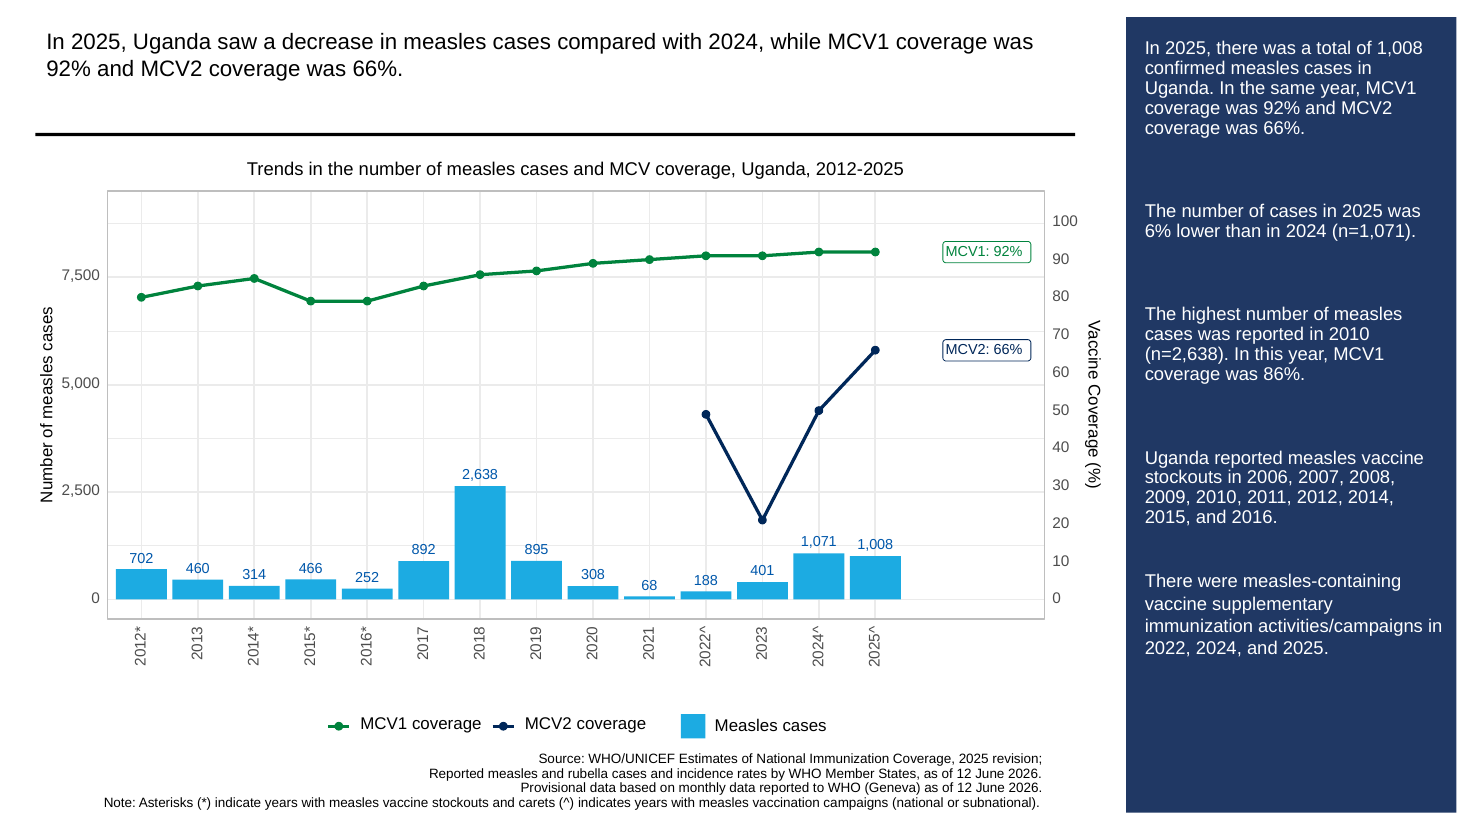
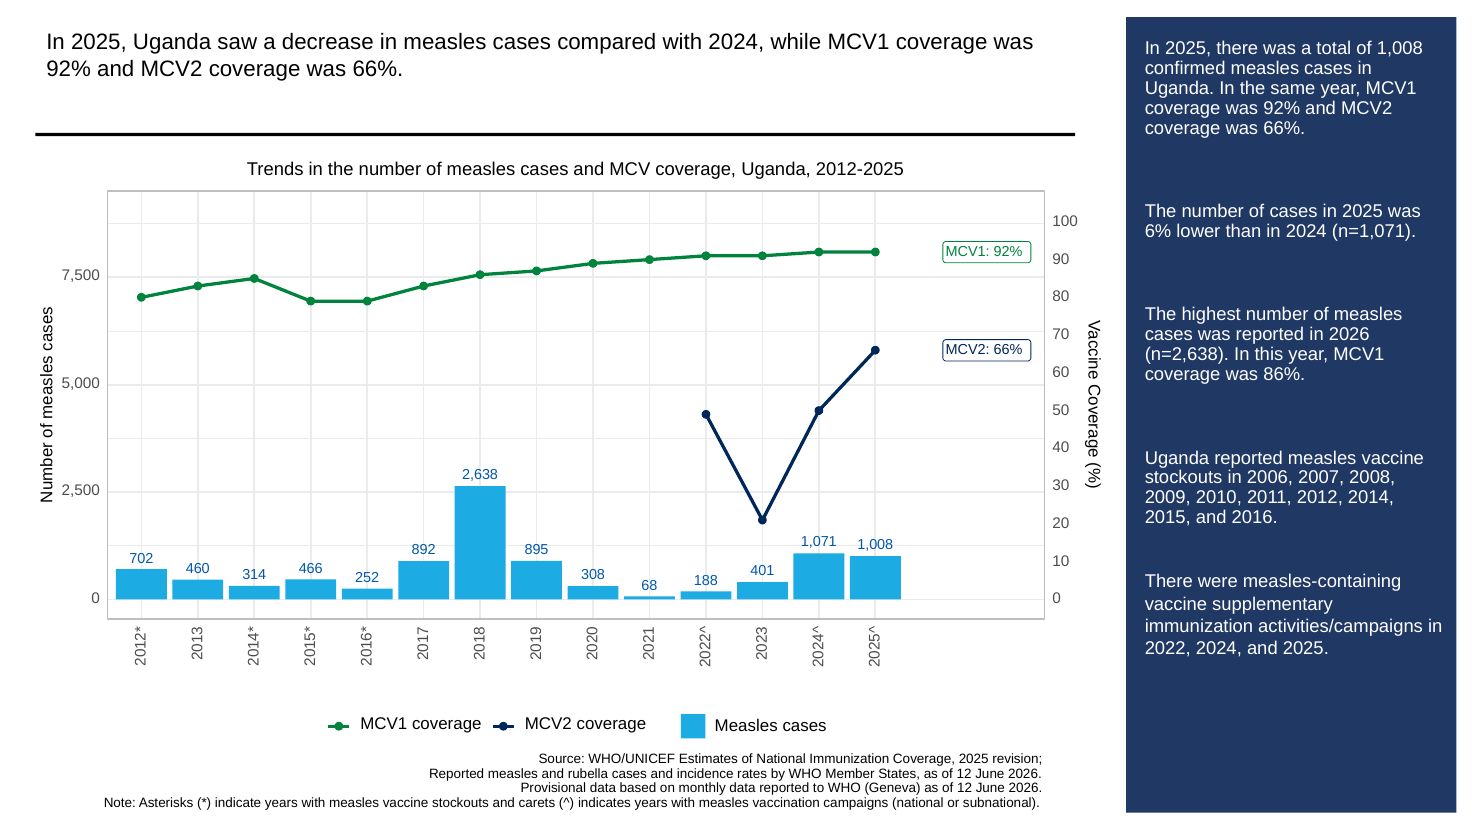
in 2010: 2010 -> 2026 (1349, 335)
